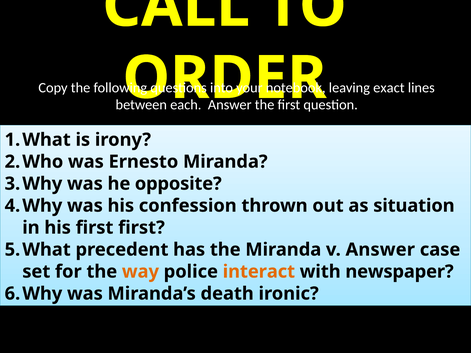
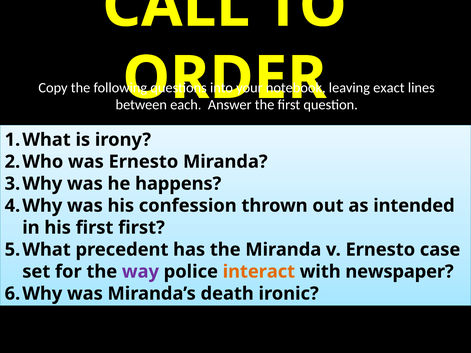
opposite: opposite -> happens (178, 184)
situation: situation -> intended (414, 206)
v Answer: Answer -> Ernesto (380, 250)
way colour: orange -> purple (140, 272)
